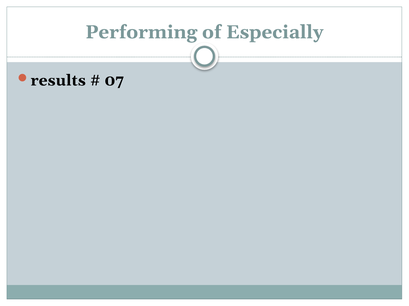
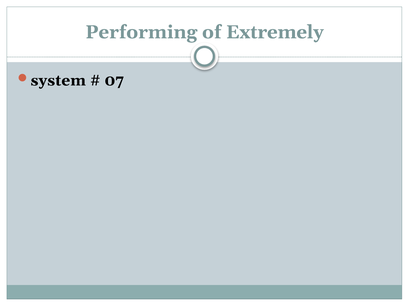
Especially: Especially -> Extremely (275, 32)
results: results -> system (58, 81)
